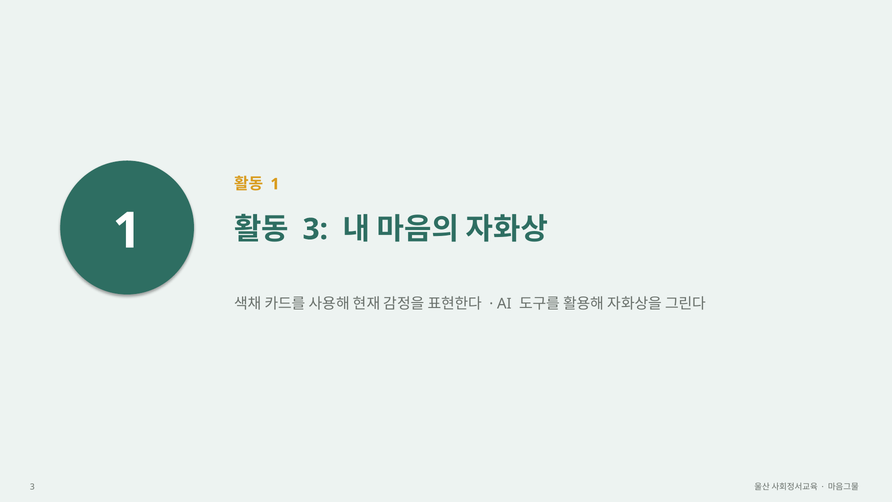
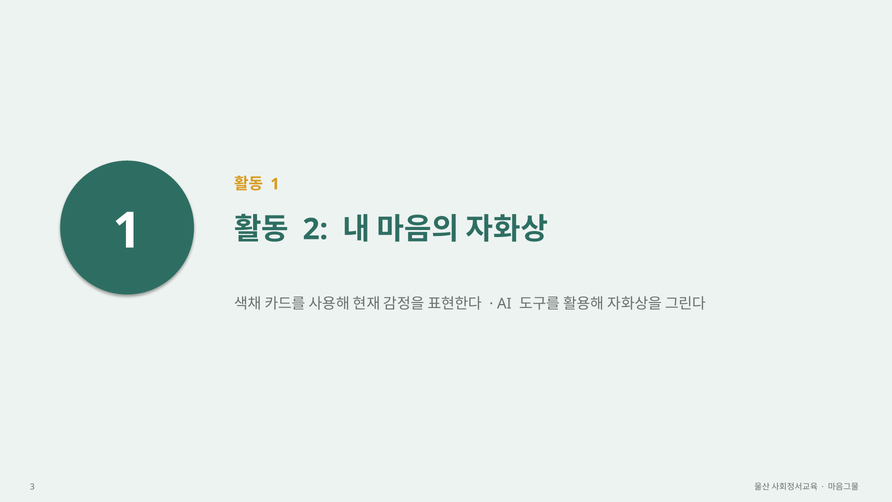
3: 3 -> 2 (315, 229)
